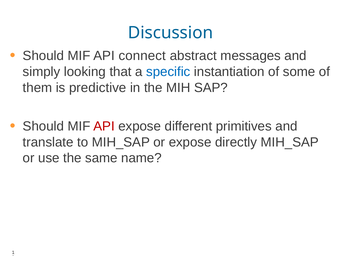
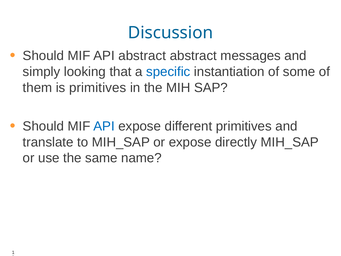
API connect: connect -> abstract (142, 56)
is predictive: predictive -> primitives (98, 88)
API colour: red -> blue (104, 126)
